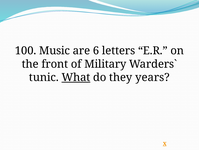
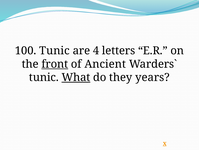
100 Music: Music -> Tunic (54, 51)
6: 6 -> 4 (96, 51)
front underline: none -> present (55, 64)
Military: Military -> Ancient (105, 64)
